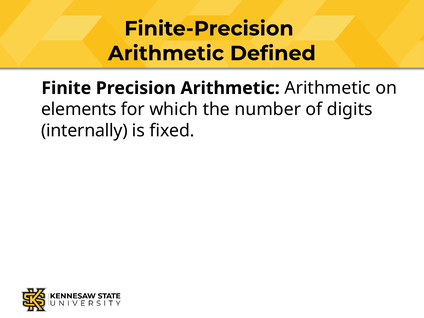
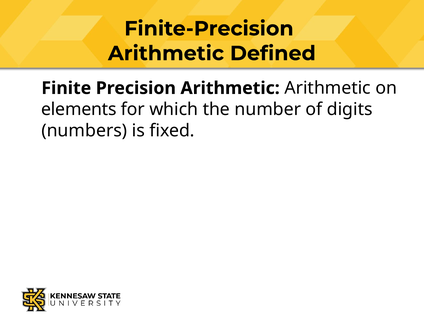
internally: internally -> numbers (84, 131)
